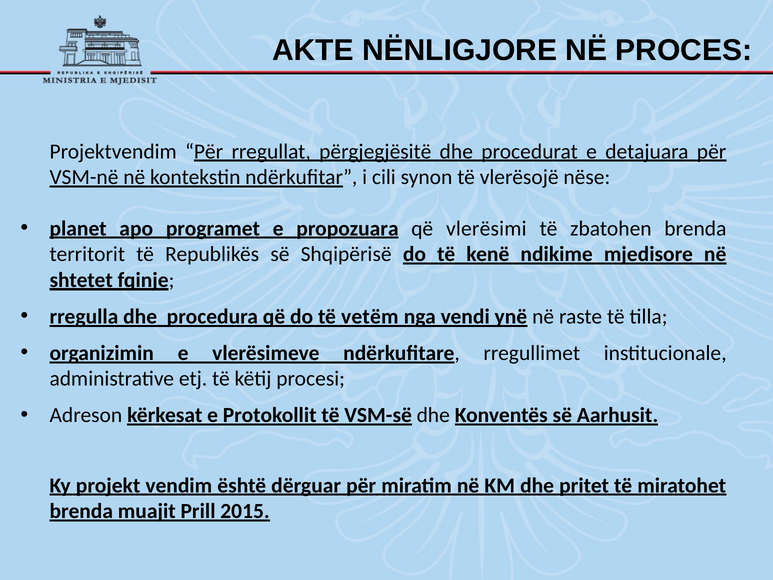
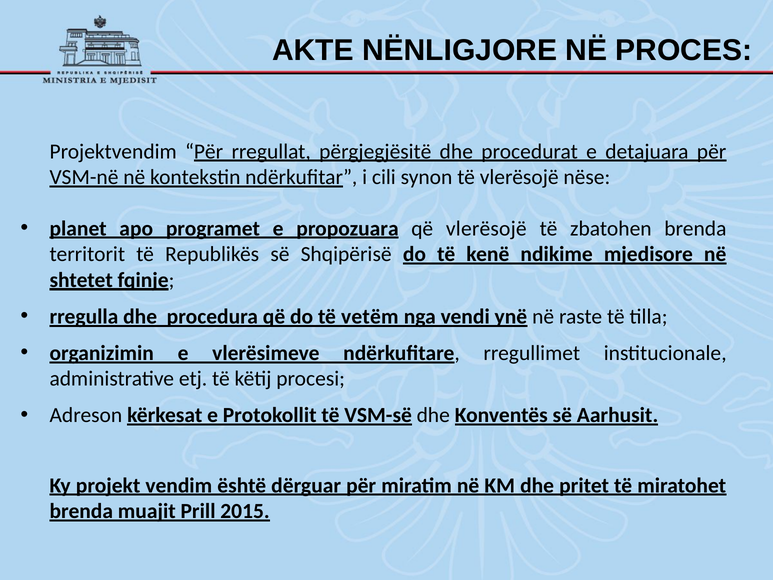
që vlerësimi: vlerësimi -> vlerësojë (486, 228)
